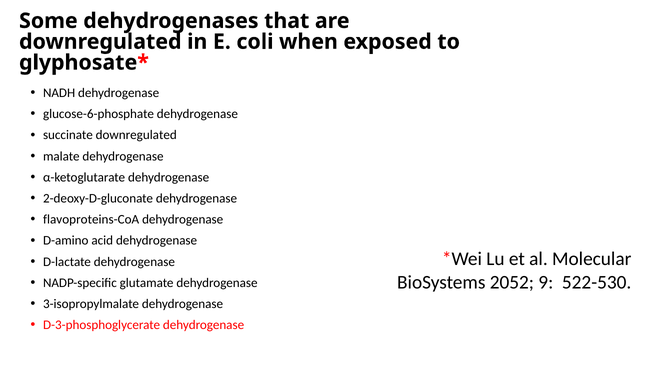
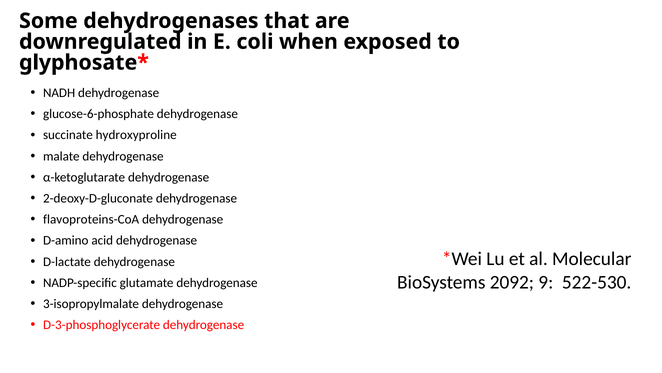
succinate downregulated: downregulated -> hydroxyproline (136, 135)
2052: 2052 -> 2092 (512, 282)
